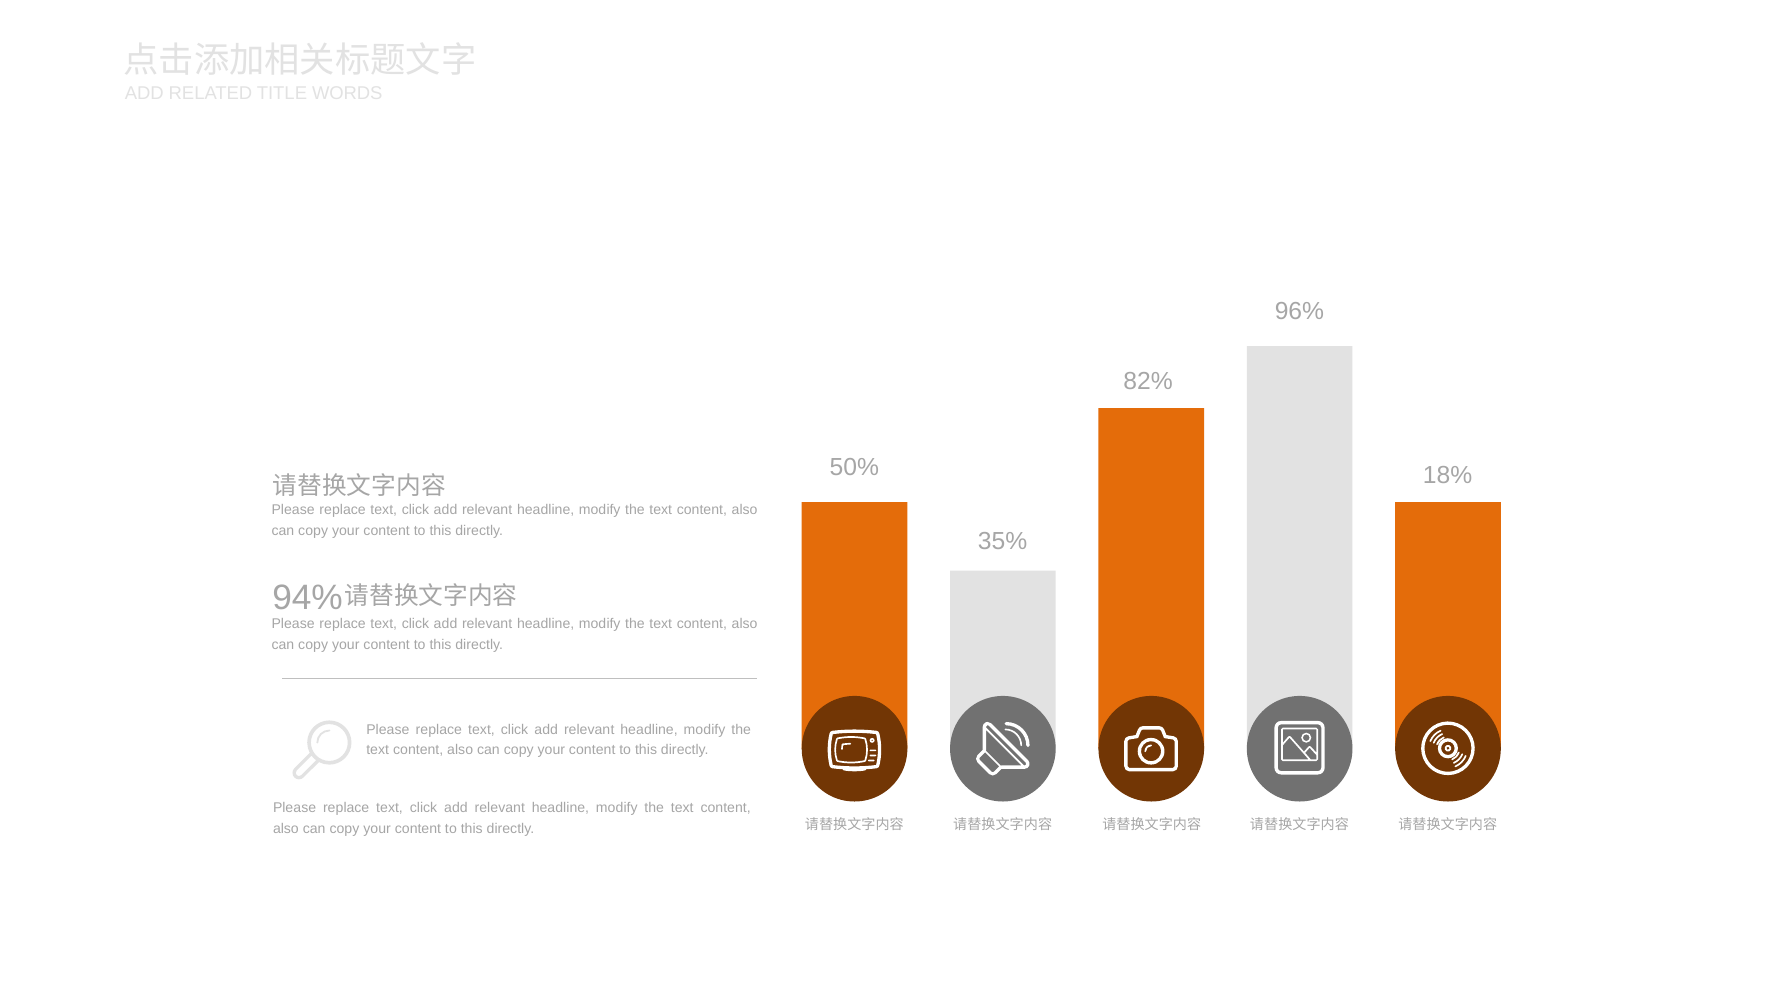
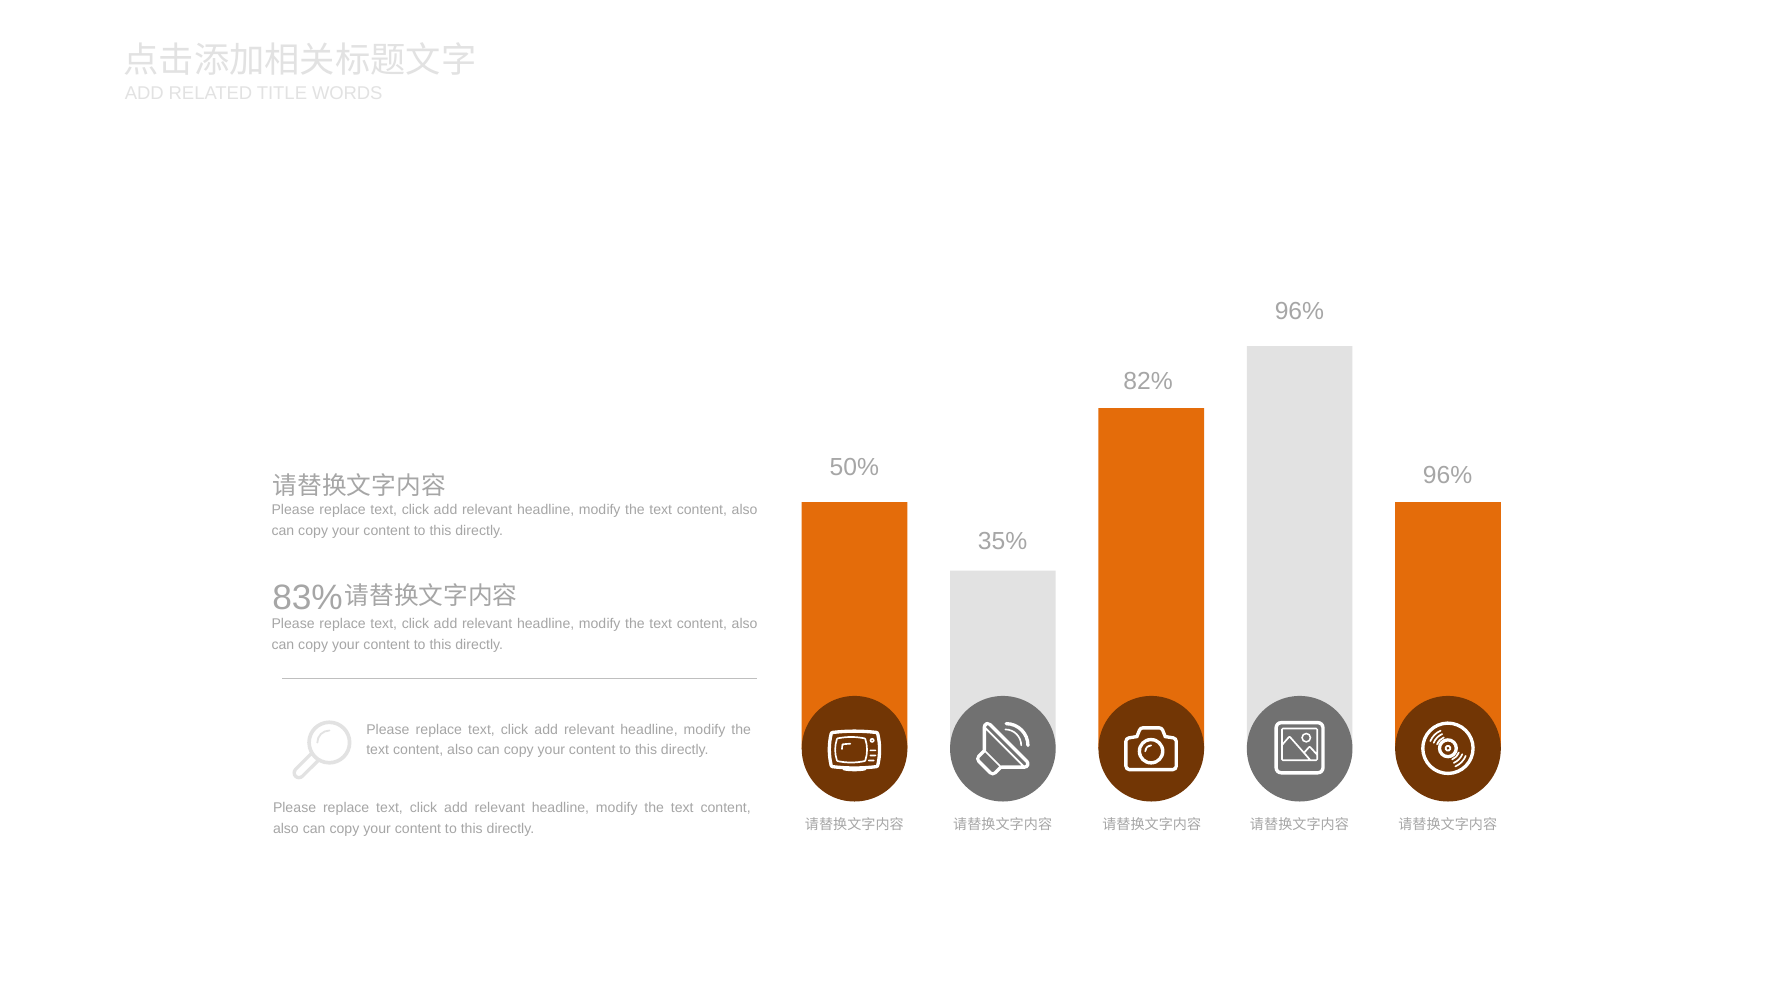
18%: 18% -> 96% (1448, 476)
94%: 94% -> 83% (308, 599)
